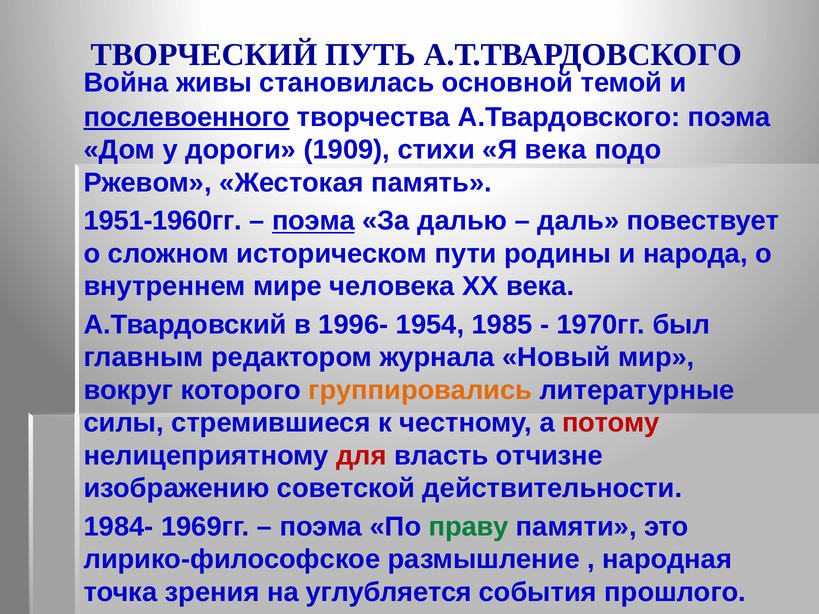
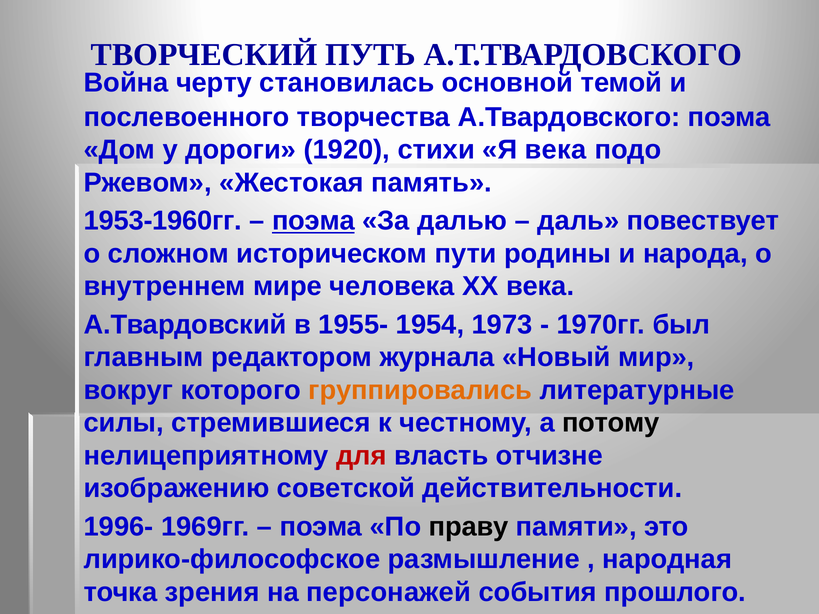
живы: живы -> черту (214, 83)
послевоенного underline: present -> none (187, 117)
1909: 1909 -> 1920 (347, 150)
1951-1960гг: 1951-1960гг -> 1953-1960гг (163, 221)
1996-: 1996- -> 1955- (353, 325)
1985: 1985 -> 1973 (502, 325)
потому colour: red -> black (611, 423)
1984-: 1984- -> 1996- (119, 527)
праву colour: green -> black (469, 527)
углубляется: углубляется -> персонажей (389, 592)
